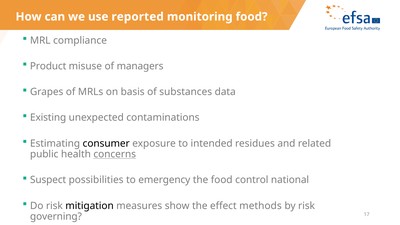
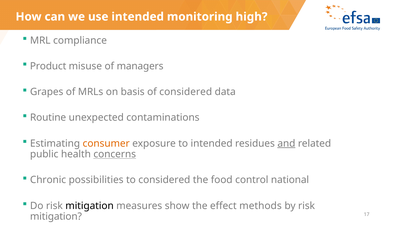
use reported: reported -> intended (138, 17)
monitoring food: food -> high (252, 17)
of substances: substances -> considered (186, 92)
Existing: Existing -> Routine (48, 118)
consumer colour: black -> orange (106, 143)
and underline: none -> present (286, 143)
Suspect: Suspect -> Chronic (48, 180)
to emergency: emergency -> considered (164, 180)
governing: governing -> mitigation (56, 216)
